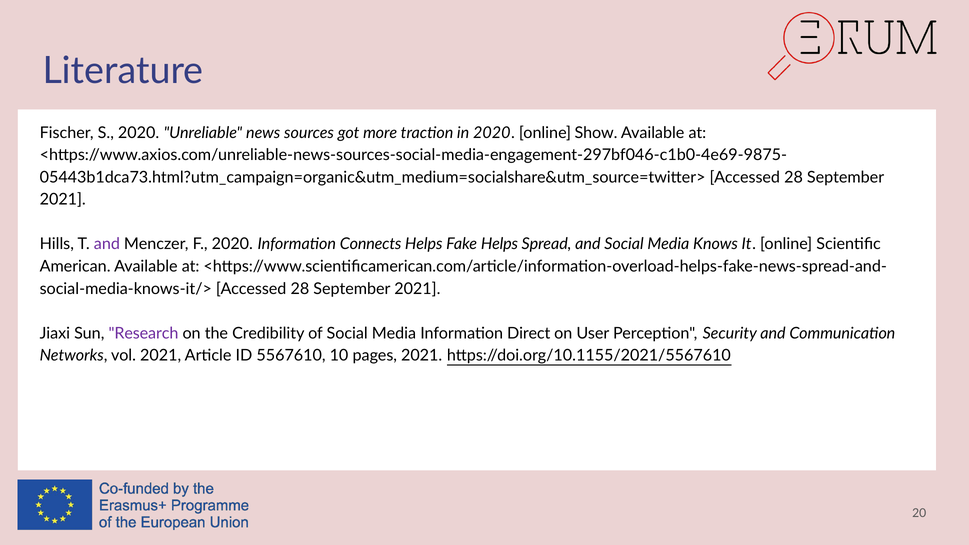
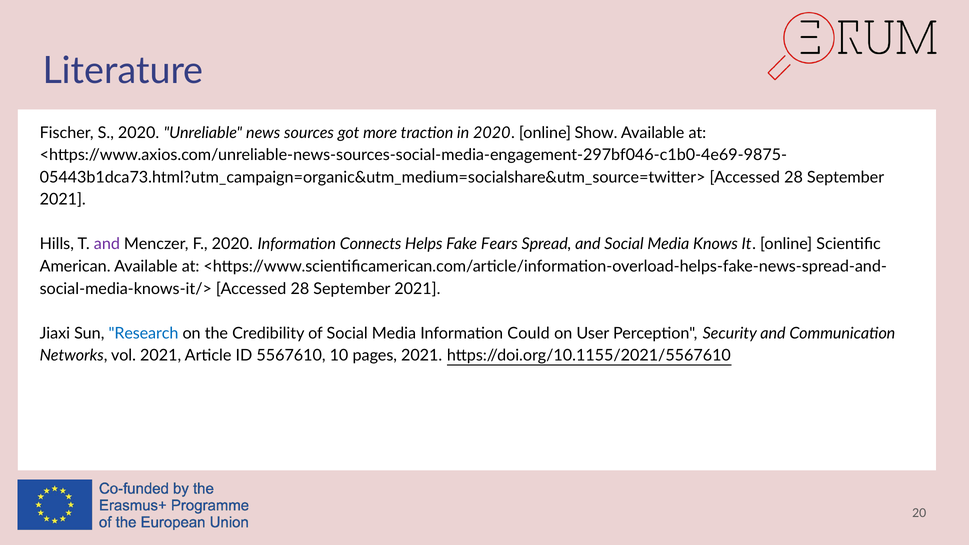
Fake Helps: Helps -> Fears (499, 244)
Research colour: purple -> blue (143, 333)
Direct: Direct -> Could (529, 333)
